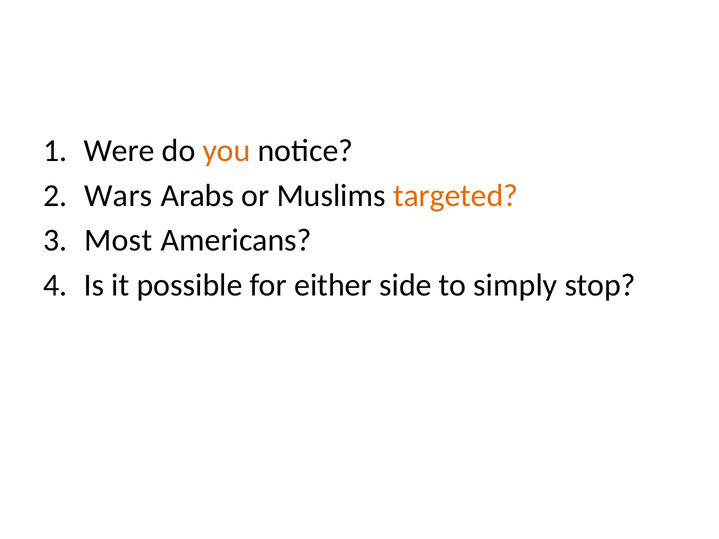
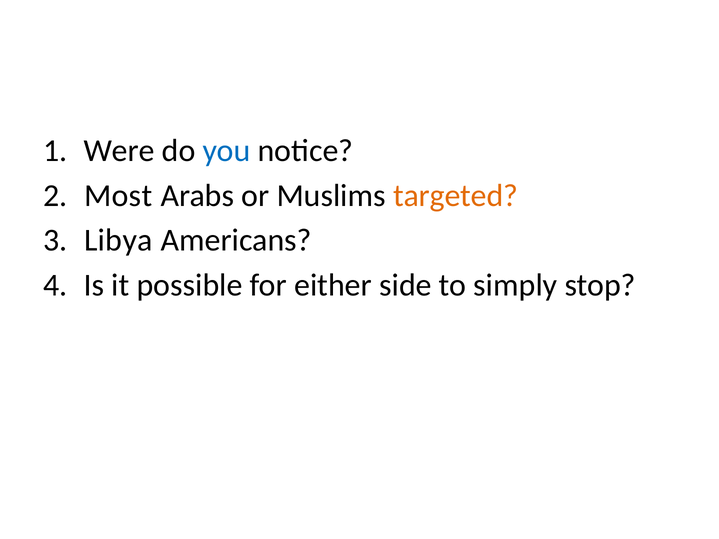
you colour: orange -> blue (227, 151)
Wars: Wars -> Most (118, 196)
Most: Most -> Libya (118, 240)
